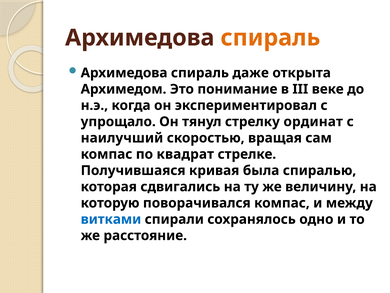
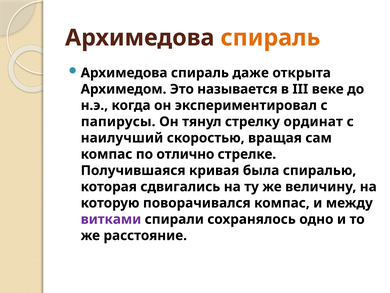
понимание: понимание -> называется (237, 89)
упрощало: упрощало -> папирусы (118, 121)
квадрат: квадрат -> отлично (185, 154)
витками colour: blue -> purple (111, 219)
